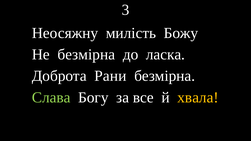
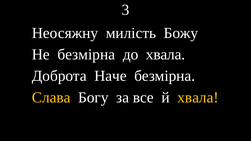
до ласка: ласка -> хвала (166, 55)
Рани: Рани -> Наче (110, 76)
Слава colour: light green -> yellow (51, 97)
